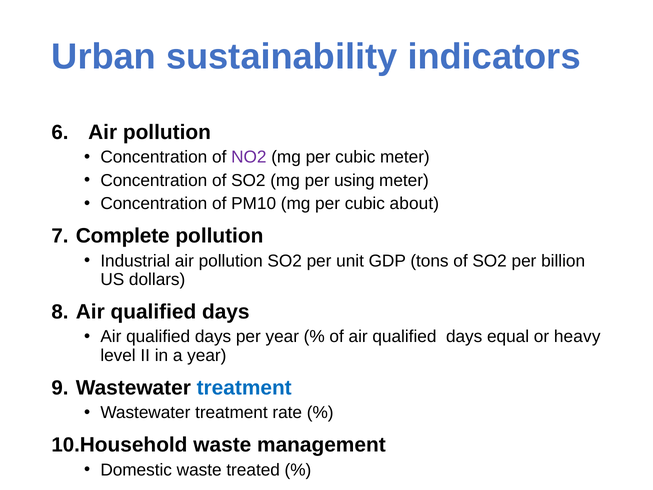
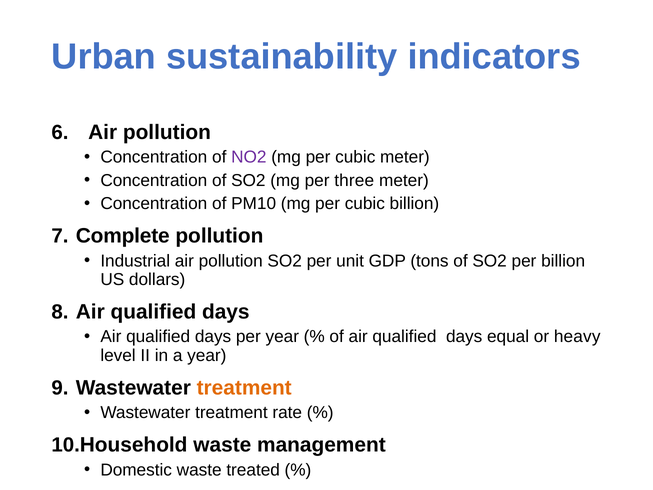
using: using -> three (354, 180)
cubic about: about -> billion (414, 203)
treatment colour: blue -> orange (244, 388)
